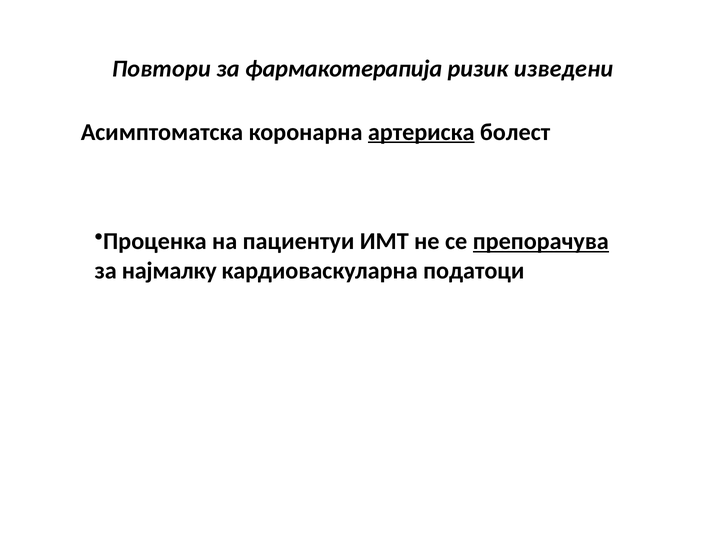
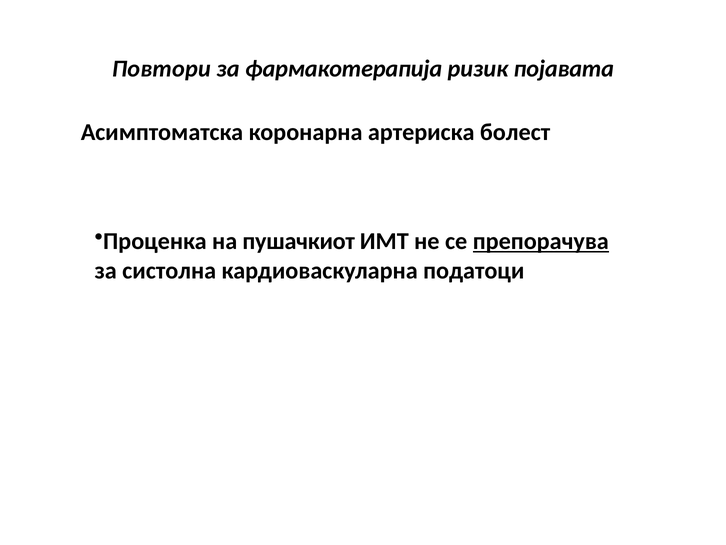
изведени: изведени -> појавата (564, 69)
артериска underline: present -> none (421, 132)
пациентуи: пациентуи -> пушачкиот (299, 241)
најмалку: најмалку -> систолна (169, 270)
